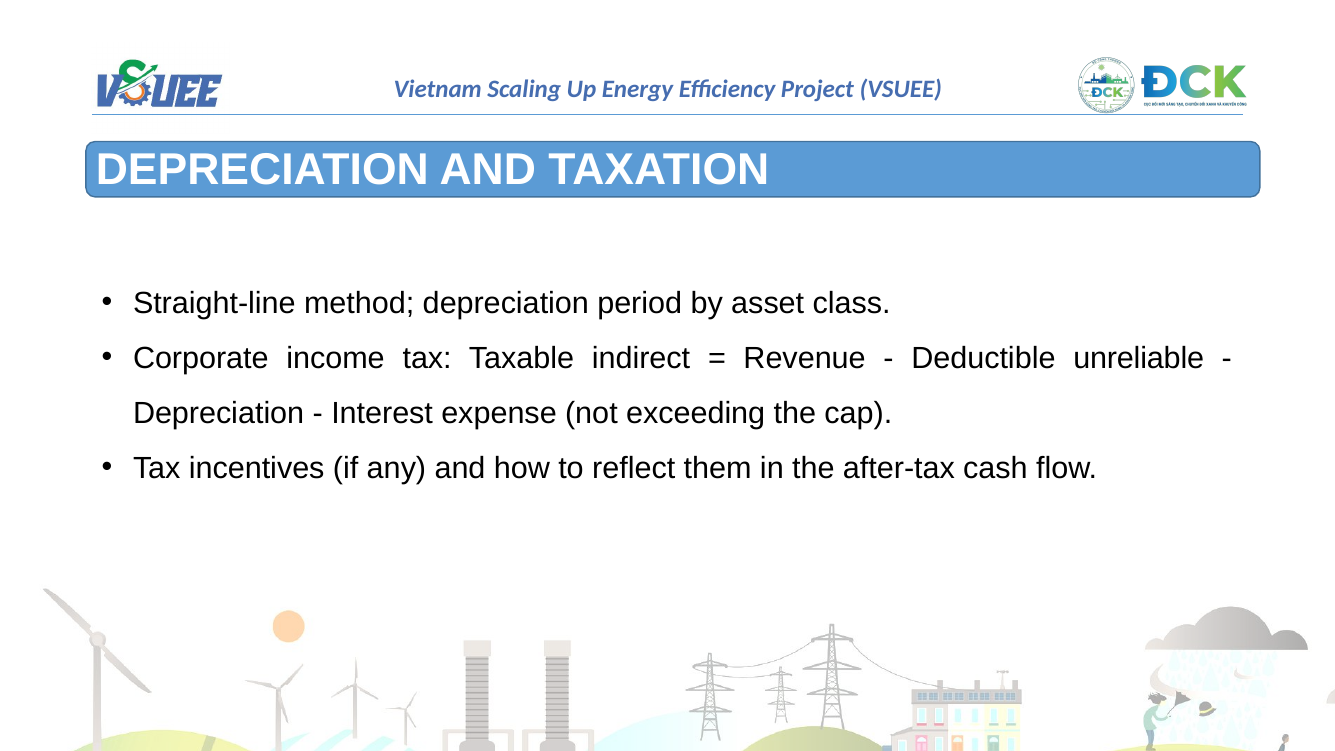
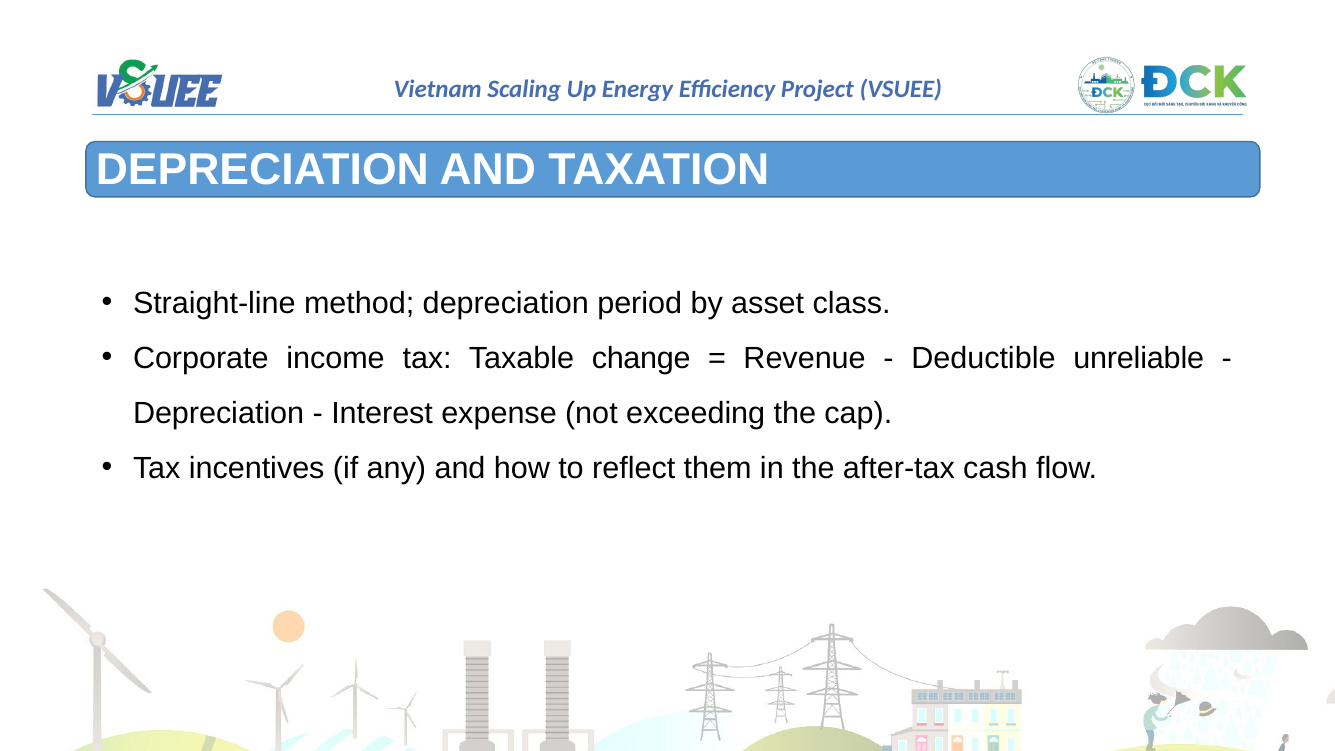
indirect: indirect -> change (641, 358)
